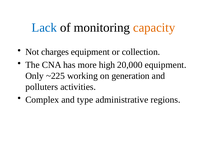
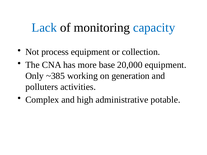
capacity colour: orange -> blue (154, 28)
charges: charges -> process (55, 52)
high: high -> base (107, 65)
~225: ~225 -> ~385 (55, 76)
type: type -> high (85, 100)
regions: regions -> potable (165, 100)
